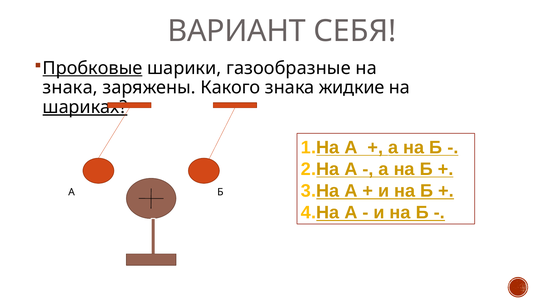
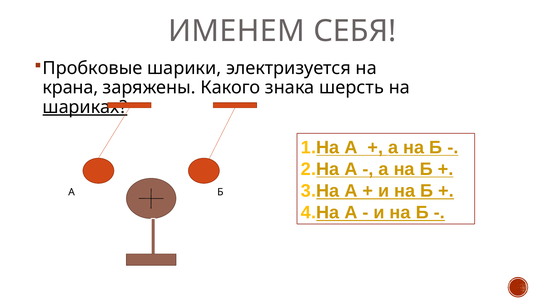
ВАРИАНТ: ВАРИАНТ -> ИМЕНЕМ (236, 31)
Пробковые underline: present -> none (92, 68)
газообразные: газообразные -> электризуется (288, 68)
знака: знака -> крана (70, 88)
жидкие: жидкие -> шерсть (352, 88)
